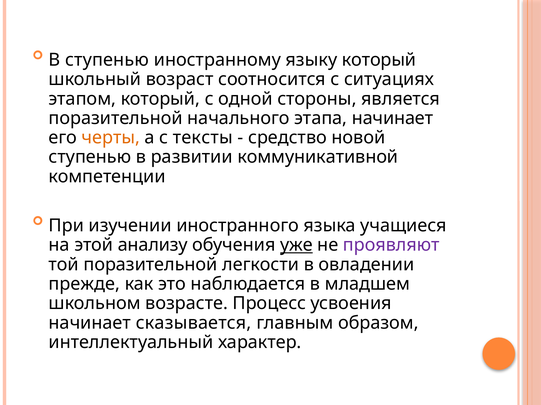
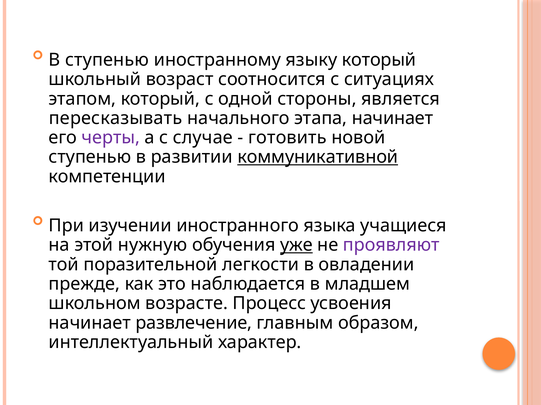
поразительной: поразительной -> пересказывать (115, 118)
черты colour: orange -> purple (111, 138)
тексты: тексты -> случае (203, 138)
средство: средство -> готовить (287, 138)
коммуникативной underline: none -> present (318, 157)
анализу: анализу -> нужную (153, 245)
сказывается: сказывается -> развлечение (194, 323)
